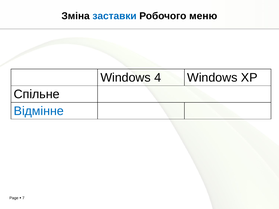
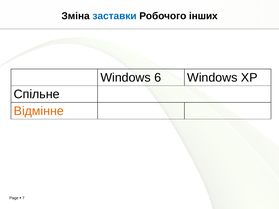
меню: меню -> інших (203, 16)
4: 4 -> 6 (158, 78)
Відмінне colour: blue -> orange (39, 111)
